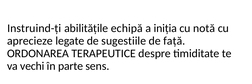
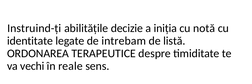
echipă: echipă -> decizie (127, 28)
aprecieze: aprecieze -> identitate (30, 41)
sugestiile: sugestiile -> intrebam (124, 41)
față: față -> listă (174, 41)
parte: parte -> reale (70, 66)
